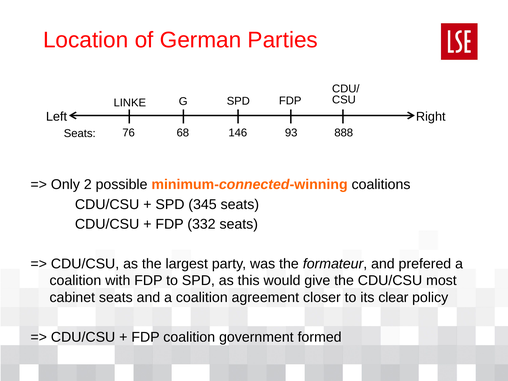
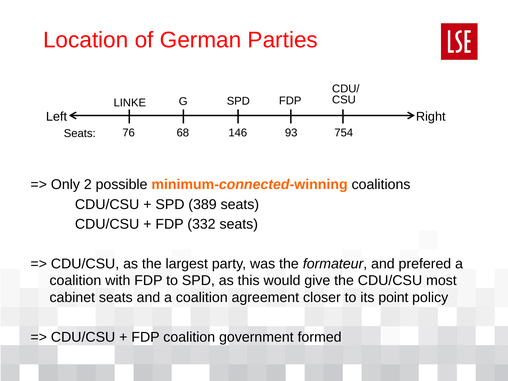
888: 888 -> 754 (344, 133)
345: 345 -> 389 (203, 204)
clear: clear -> point (393, 298)
